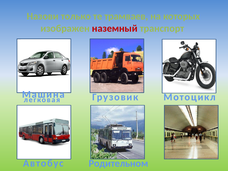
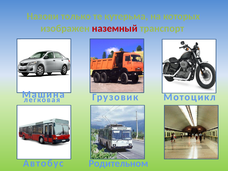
трамваев: трамваев -> кутерьма (126, 16)
